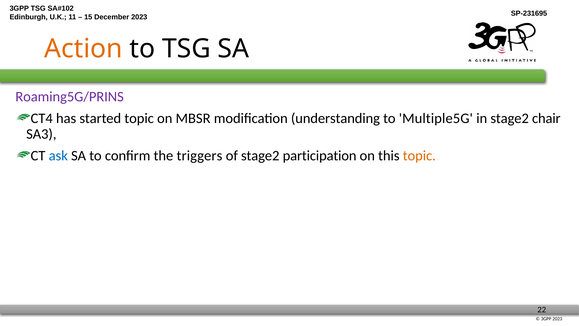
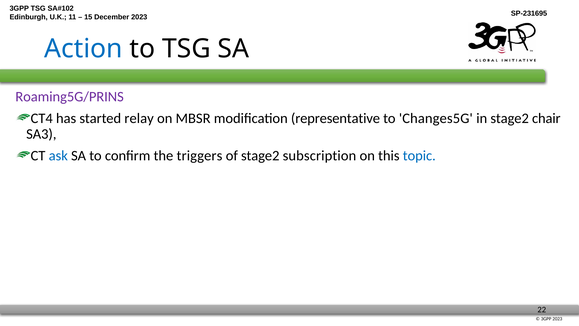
Action colour: orange -> blue (83, 49)
started topic: topic -> relay (139, 118)
understanding: understanding -> representative (335, 118)
Multiple5G: Multiple5G -> Changes5G (436, 118)
participation: participation -> subscription (319, 156)
topic colour: orange -> blue (419, 156)
